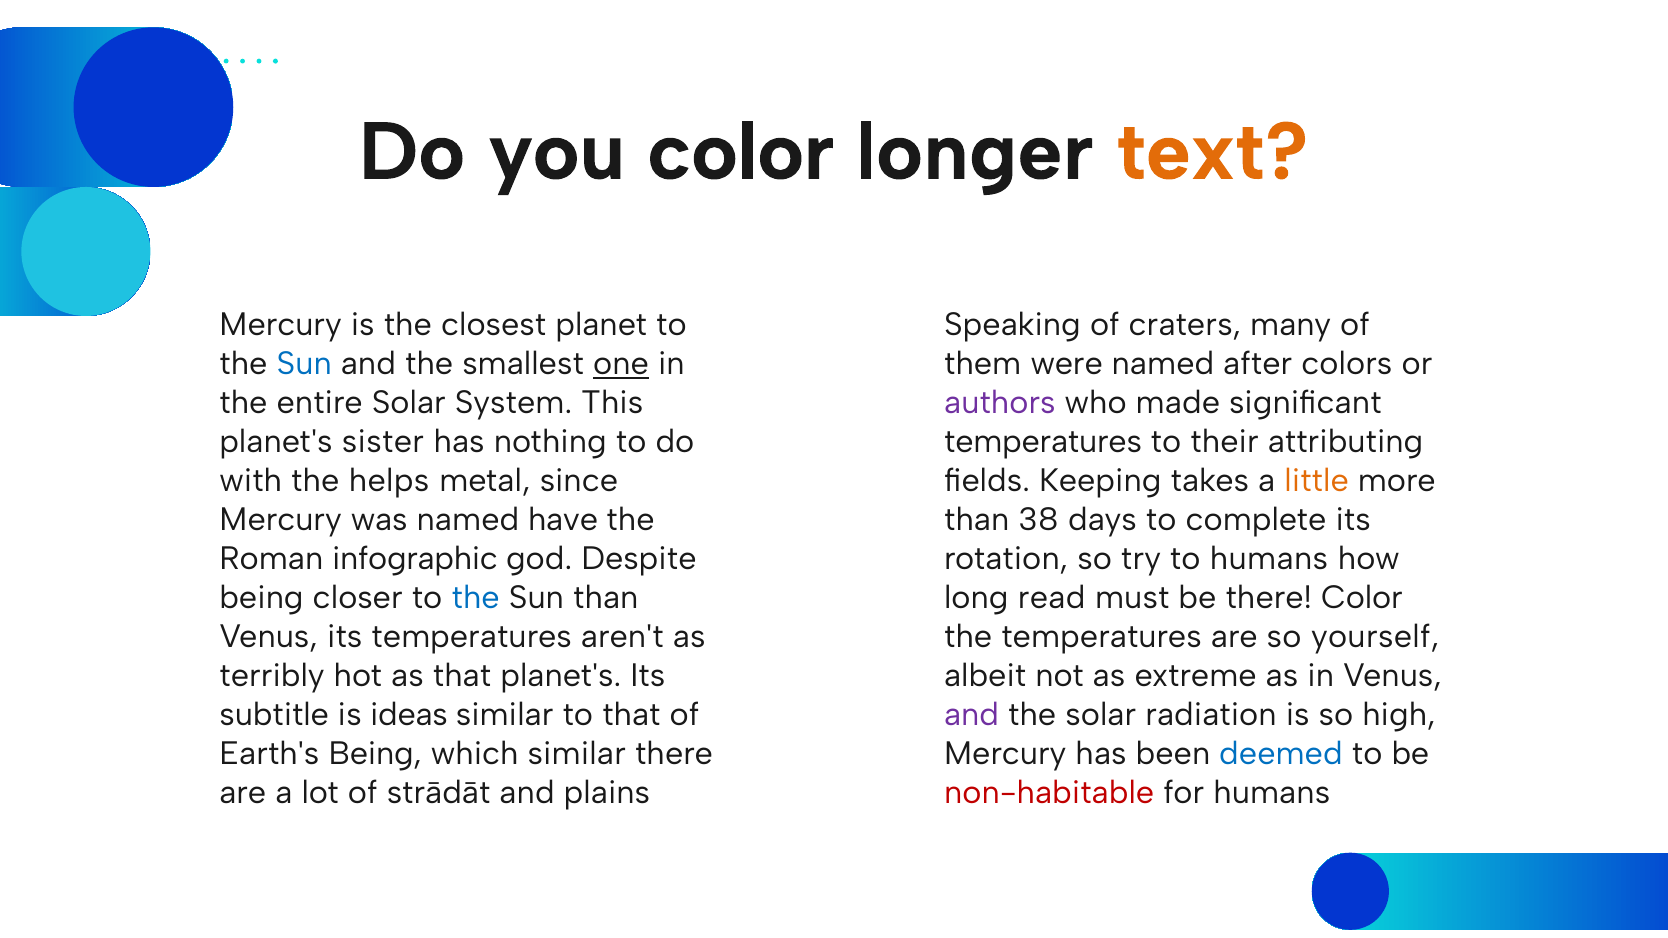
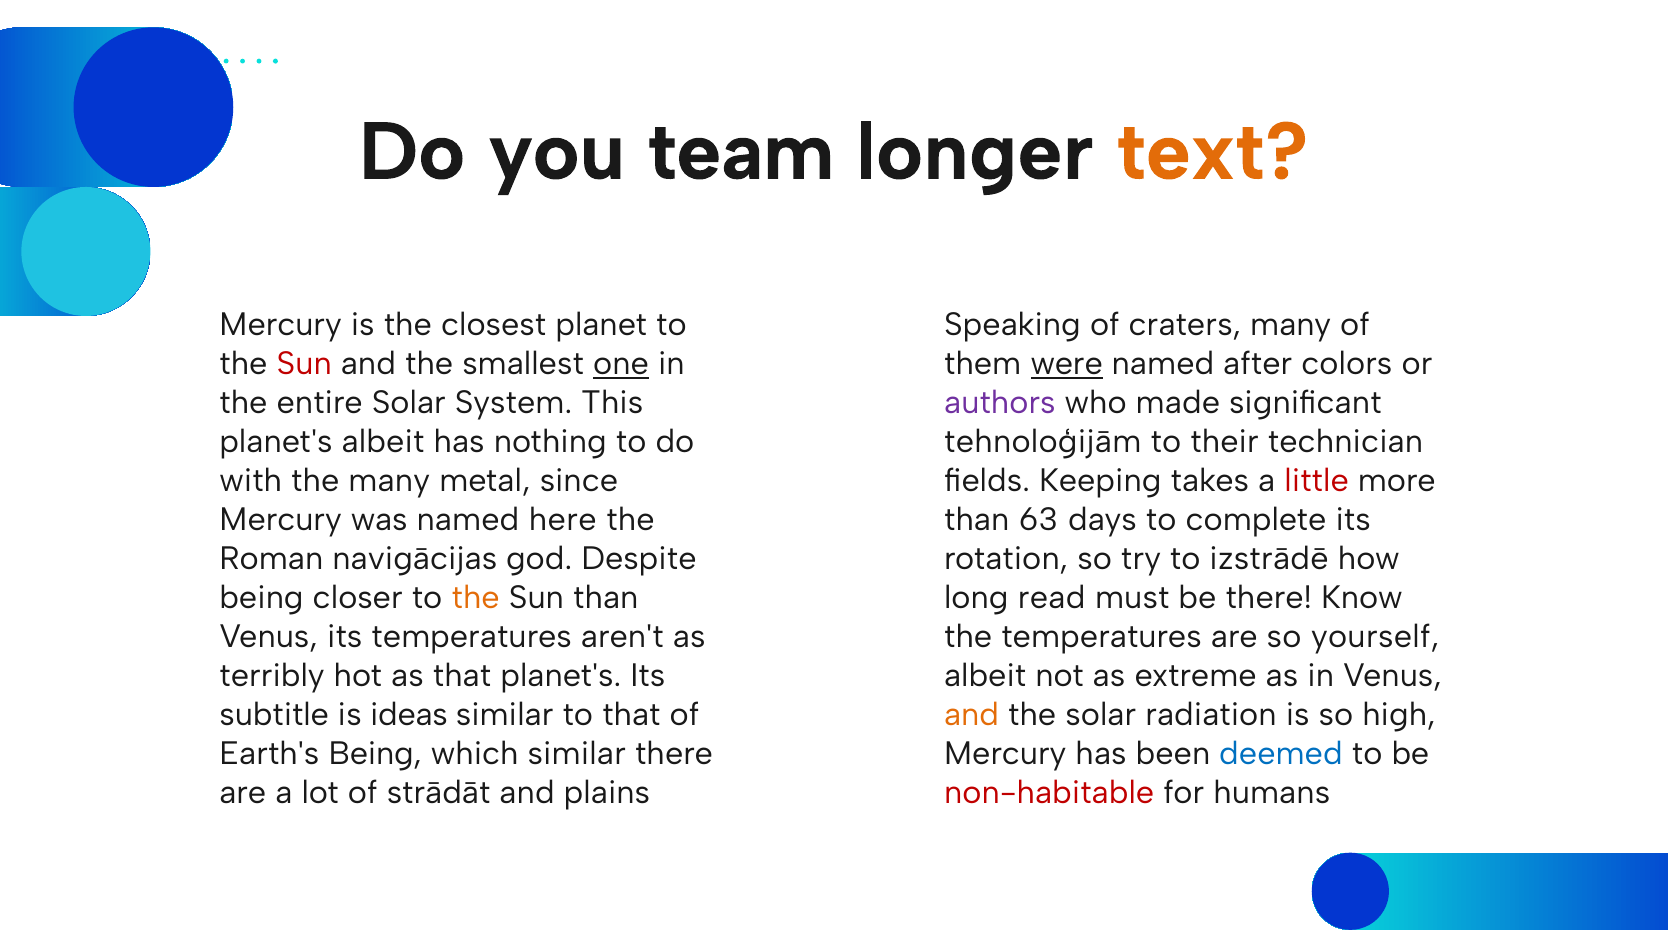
you color: color -> team (741, 152)
Sun colour: blue -> red (304, 364)
were underline: none -> present (1067, 364)
planet's sister: sister -> albeit (383, 442)
temperatures: temperatures -> tehnoloģijām (1043, 442)
attributing: attributing -> technician (1345, 442)
the helps: helps -> many (389, 481)
little colour: orange -> red (1317, 481)
have: have -> here (563, 520)
38: 38 -> 63 (1038, 520)
infographic: infographic -> navigācijas (415, 559)
to humans: humans -> izstrādē (1269, 559)
the colour: blue -> orange (476, 598)
there Color: Color -> Know (1362, 598)
and colour: purple -> orange (972, 715)
